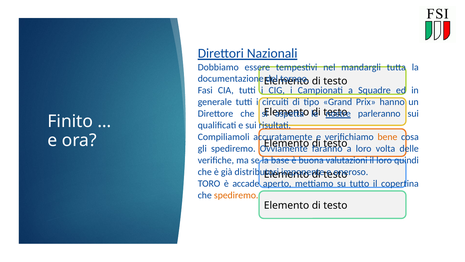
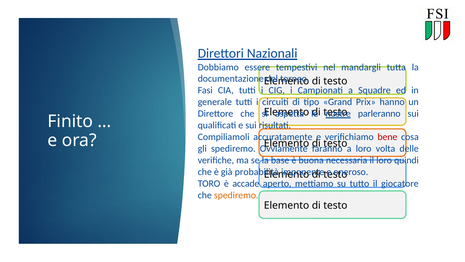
bene colour: orange -> red (387, 137)
valutazioni: valutazioni -> necessaria (347, 160)
distributori: distributori -> probabilità (257, 172)
copertina: copertina -> giocatore (400, 183)
